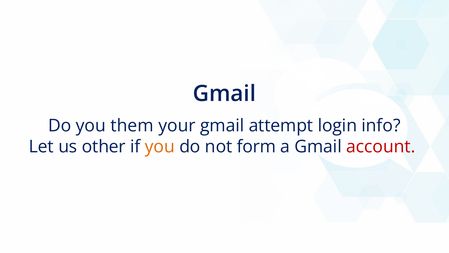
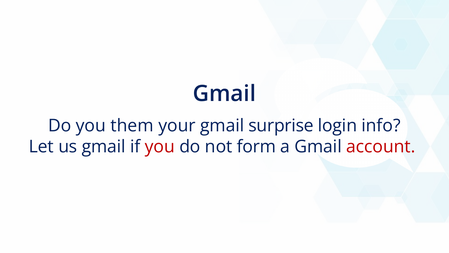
attempt: attempt -> surprise (281, 126)
us other: other -> gmail (104, 147)
you colour: orange -> red (160, 147)
